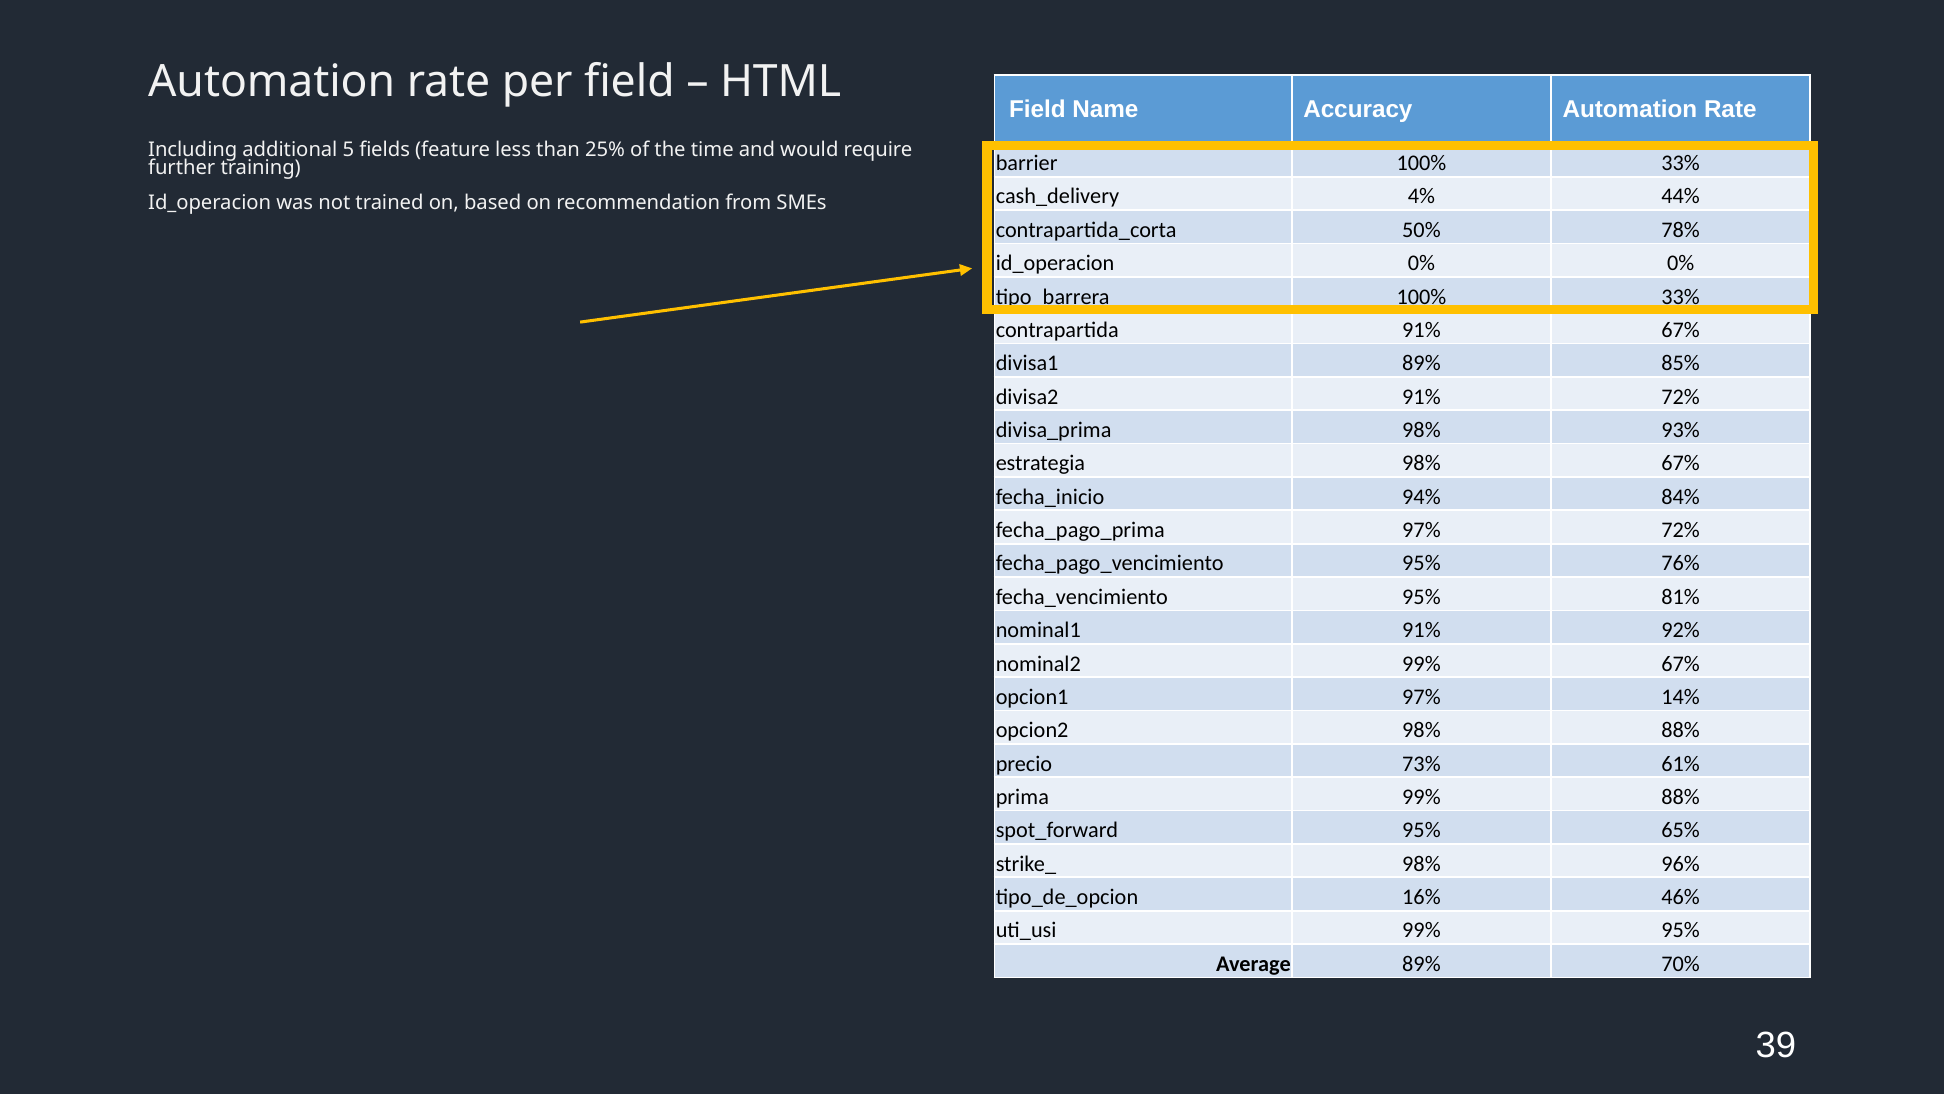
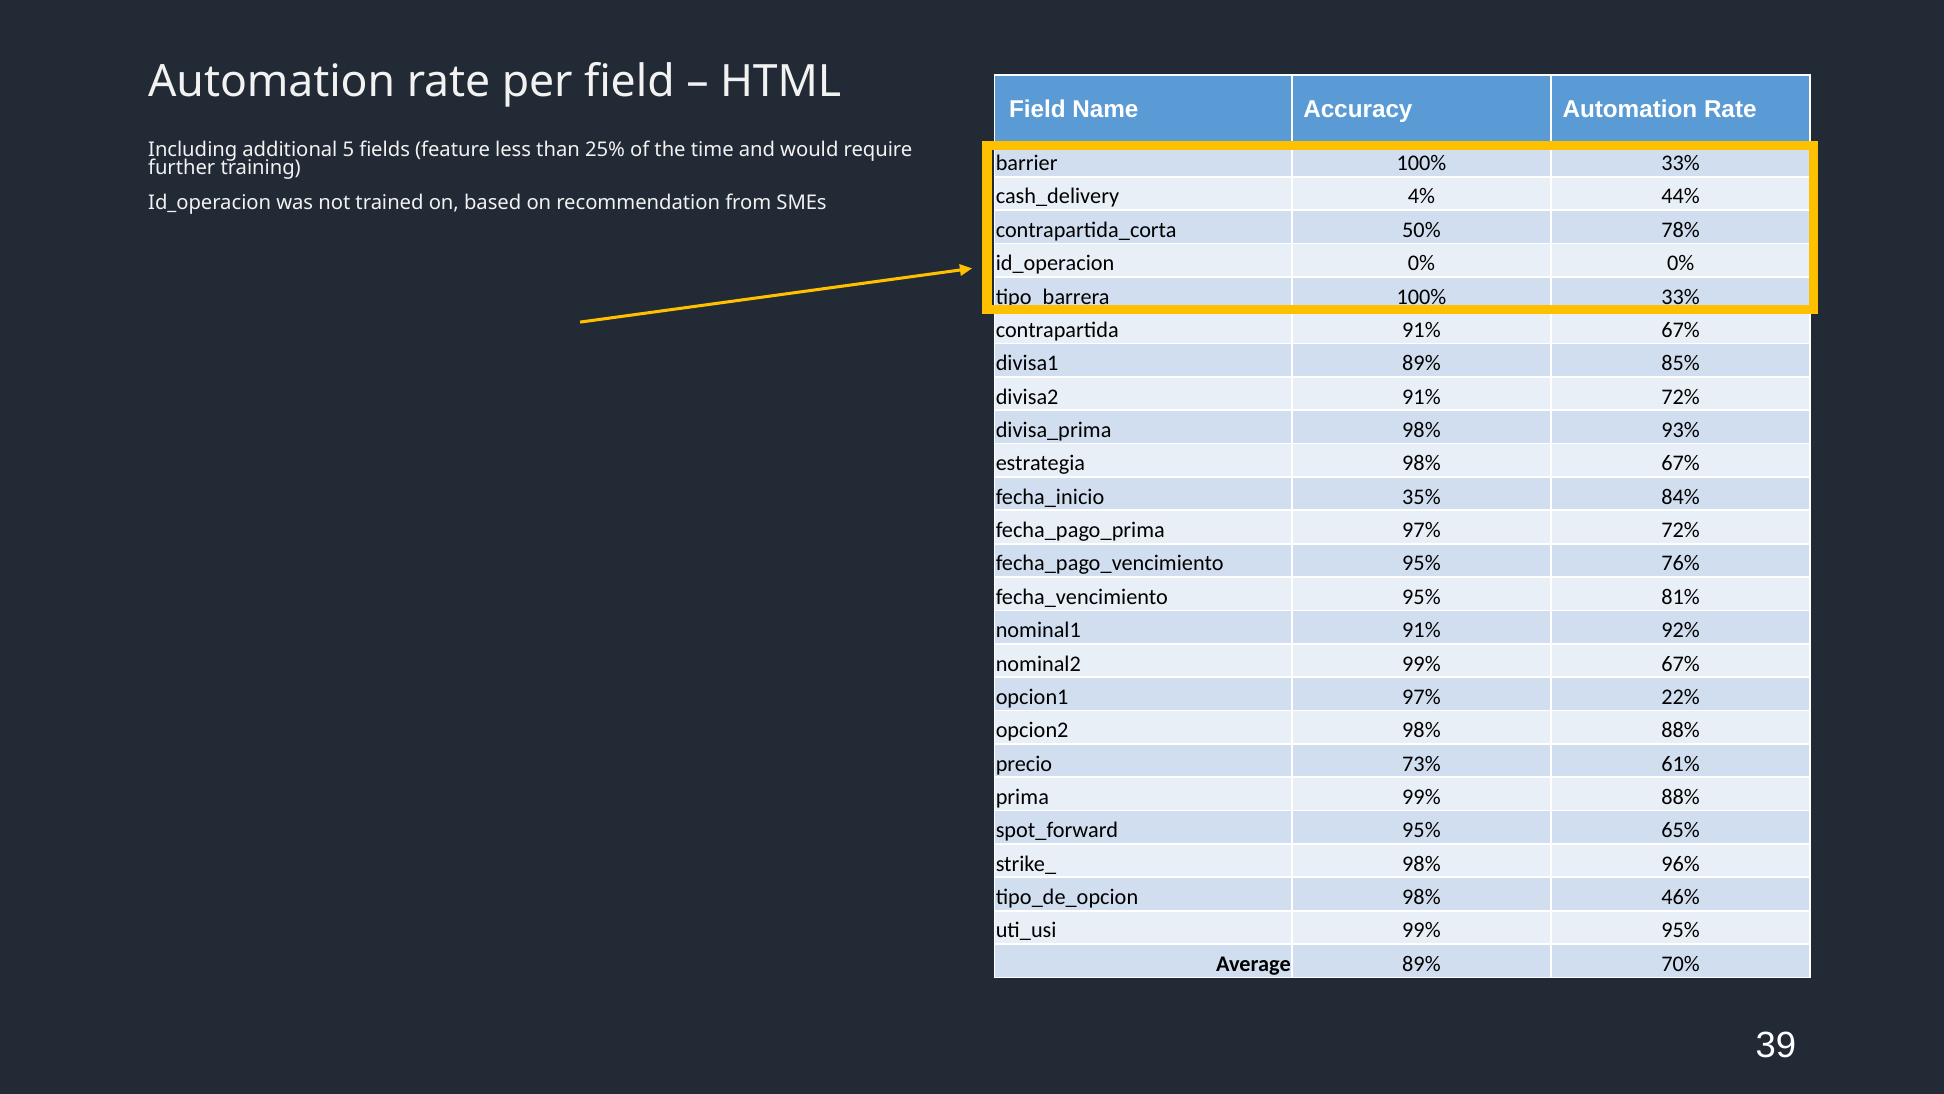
94%: 94% -> 35% (1421, 497)
14%: 14% -> 22% (1681, 697)
16%: 16% -> 98% (1421, 897)
